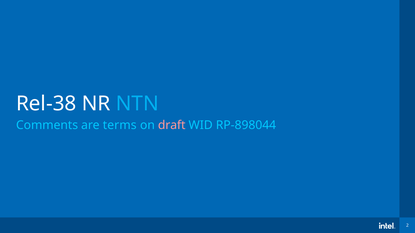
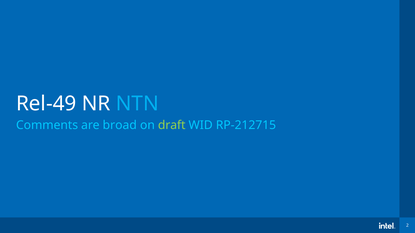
Rel-38: Rel-38 -> Rel-49 (46, 104)
terms: terms -> broad (120, 125)
draft colour: pink -> light green (172, 125)
RP-898044: RP-898044 -> RP-212715 (246, 125)
